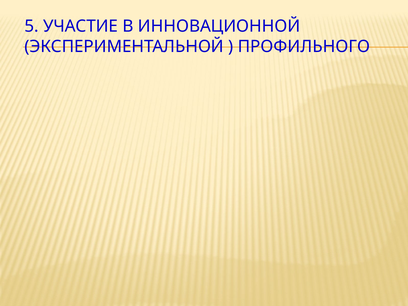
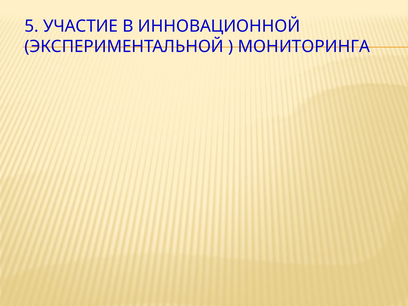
ПРОФИЛЬНОГО: ПРОФИЛЬНОГО -> МОНИТОРИНГА (304, 47)
